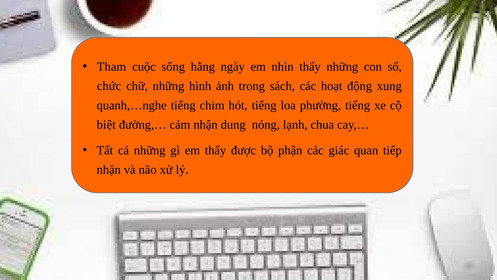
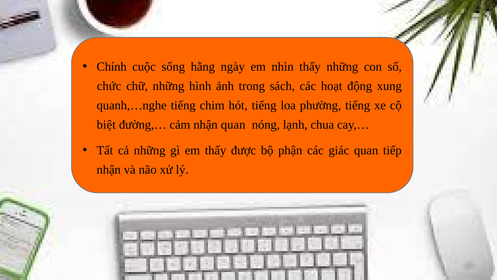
Tham: Tham -> Chính (112, 66)
nhận dung: dung -> quan (233, 125)
